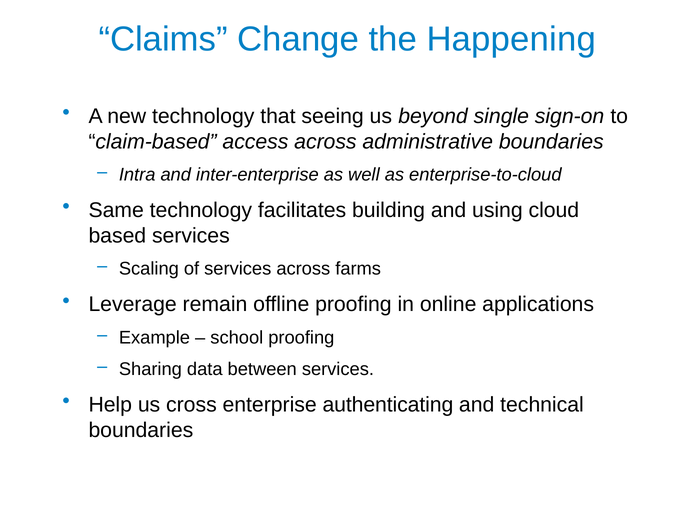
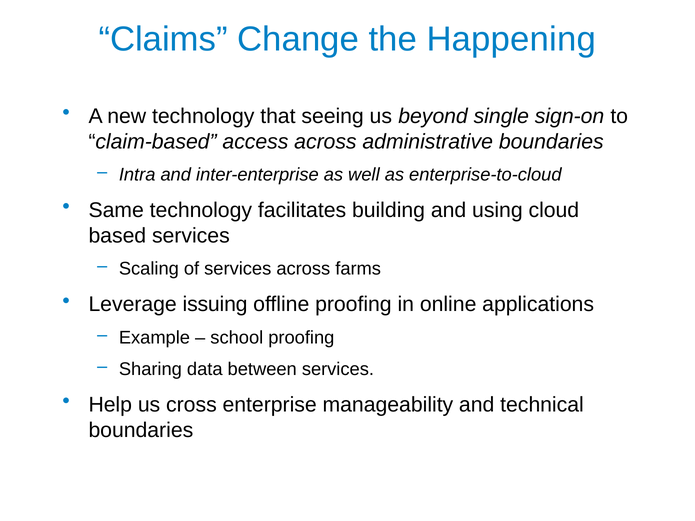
remain: remain -> issuing (215, 305)
authenticating: authenticating -> manageability (388, 405)
